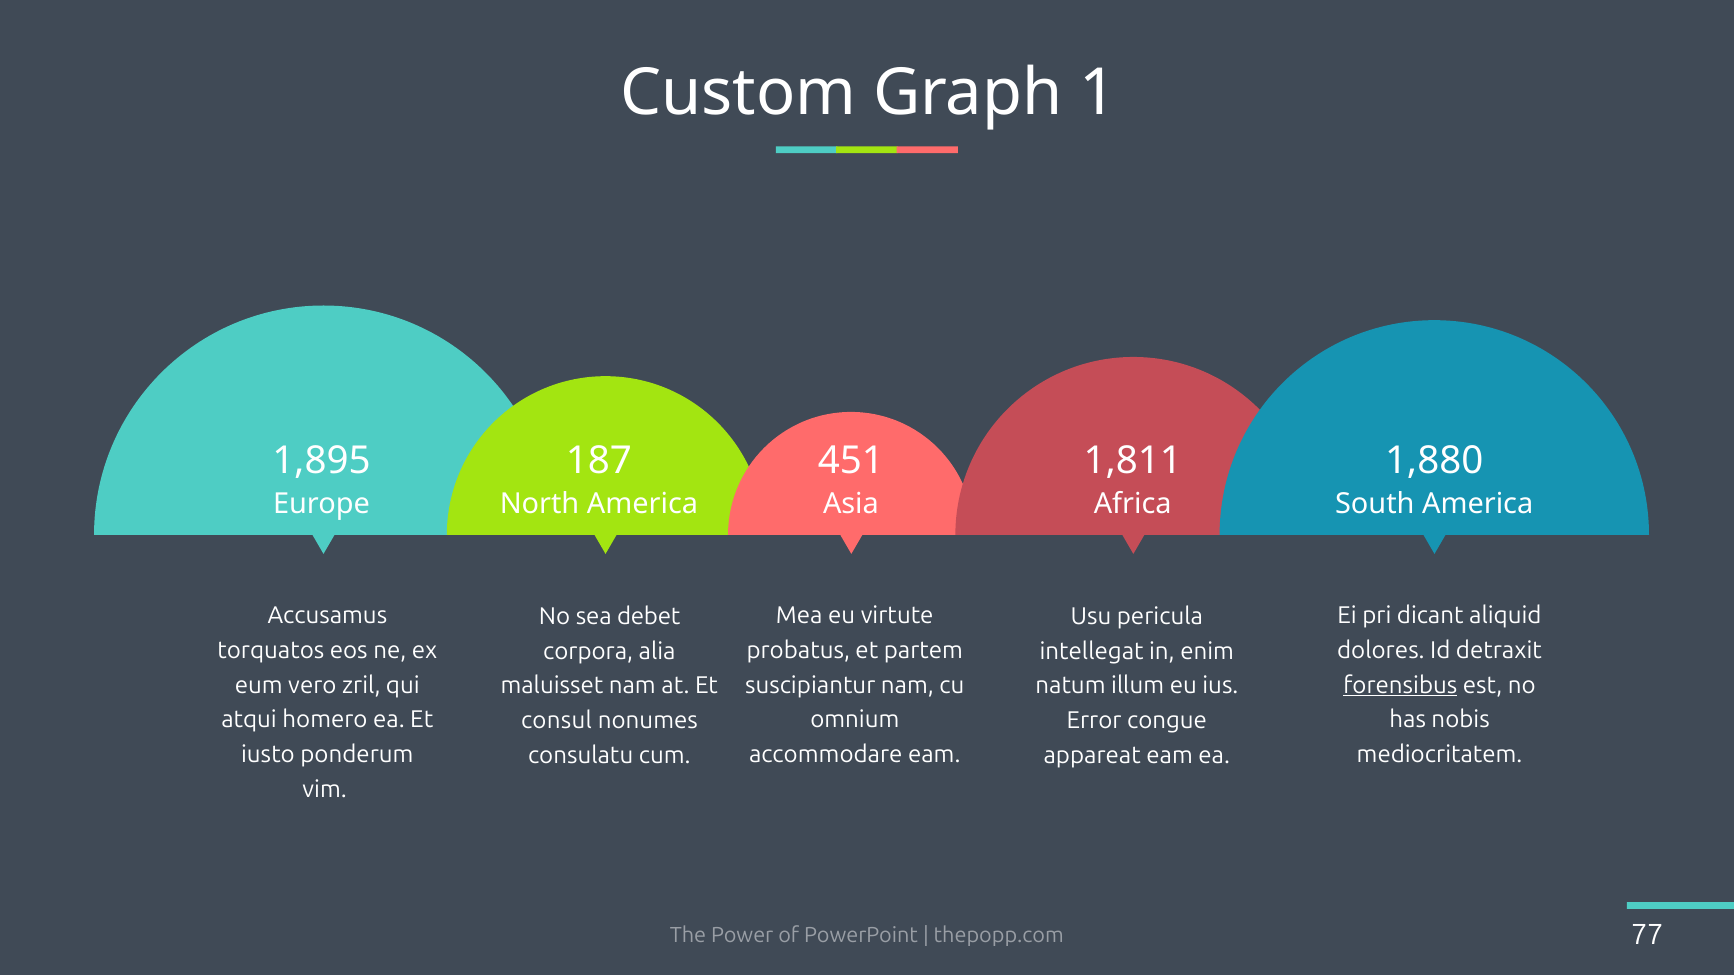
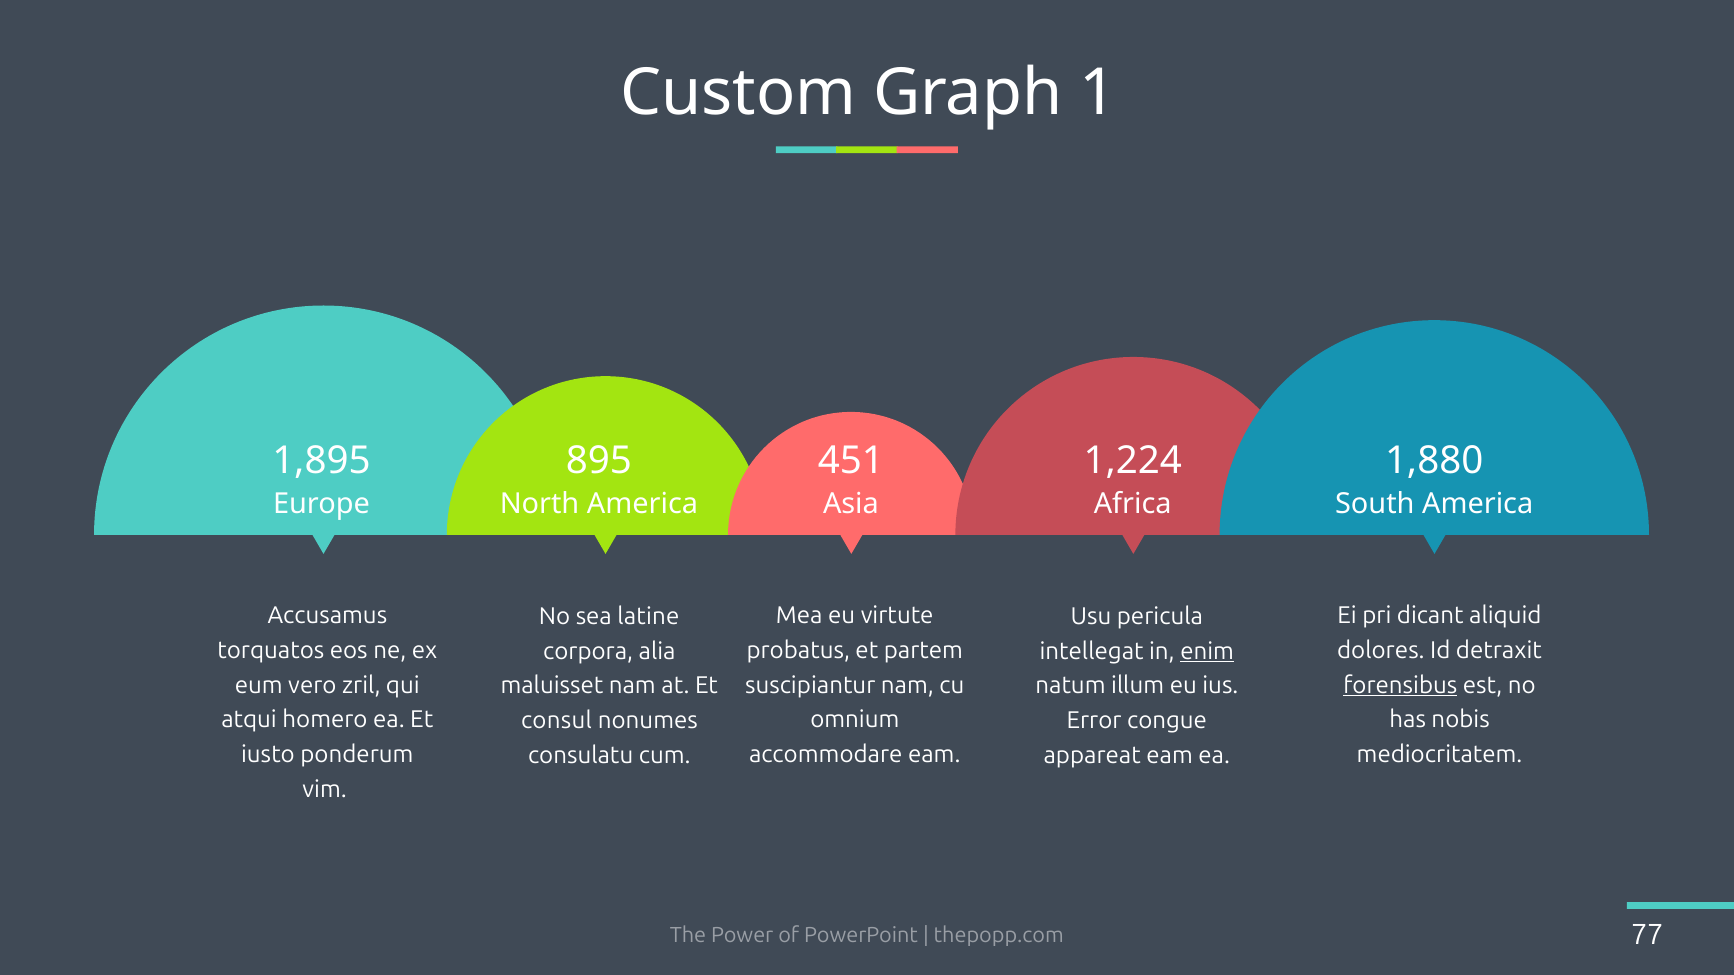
187: 187 -> 895 (599, 461)
1,811: 1,811 -> 1,224 (1133, 461)
debet: debet -> latine (648, 617)
enim underline: none -> present (1207, 651)
